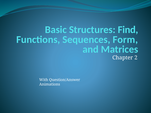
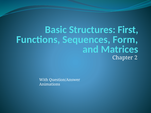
Find: Find -> First (128, 30)
